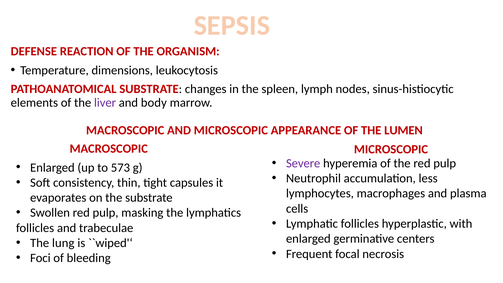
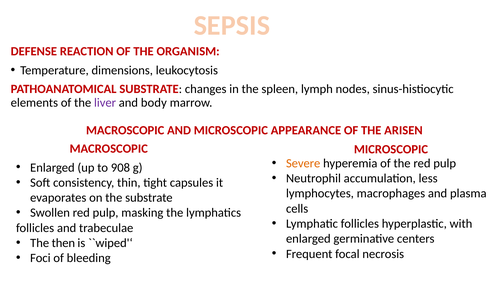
LUMEN: LUMEN -> ARISEN (403, 130)
Severe colour: purple -> orange (303, 163)
573: 573 -> 908 (120, 167)
lung: lung -> then (63, 243)
